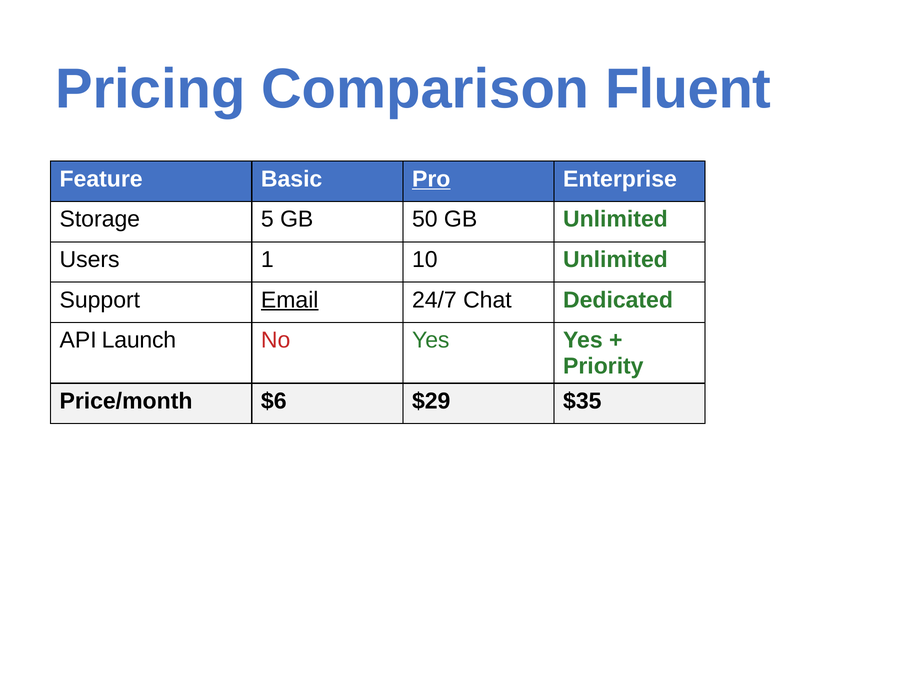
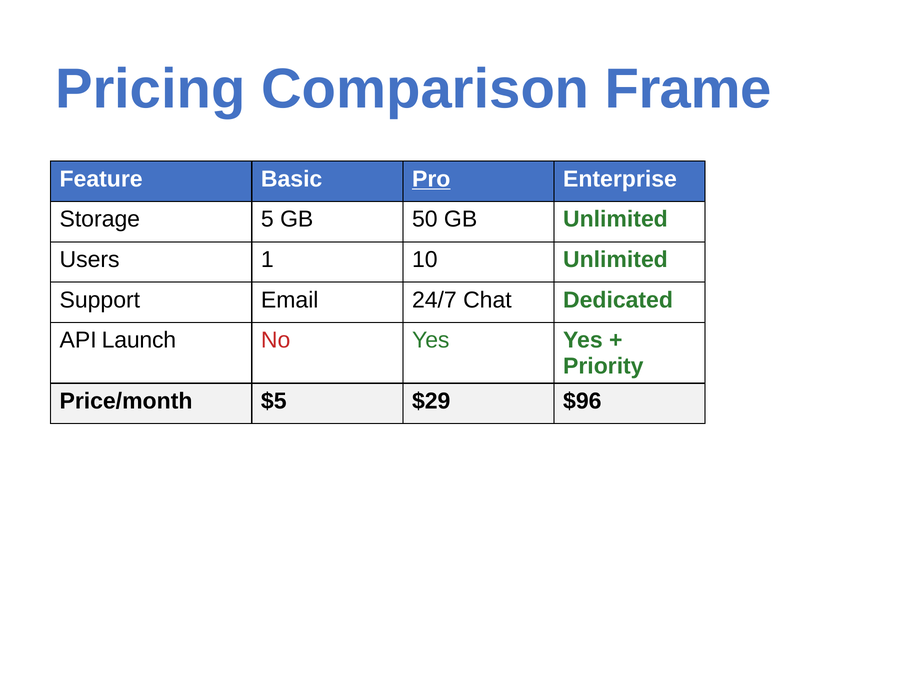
Fluent: Fluent -> Frame (688, 89)
Email underline: present -> none (290, 300)
$6: $6 -> $5 (274, 401)
$35: $35 -> $96 (582, 401)
